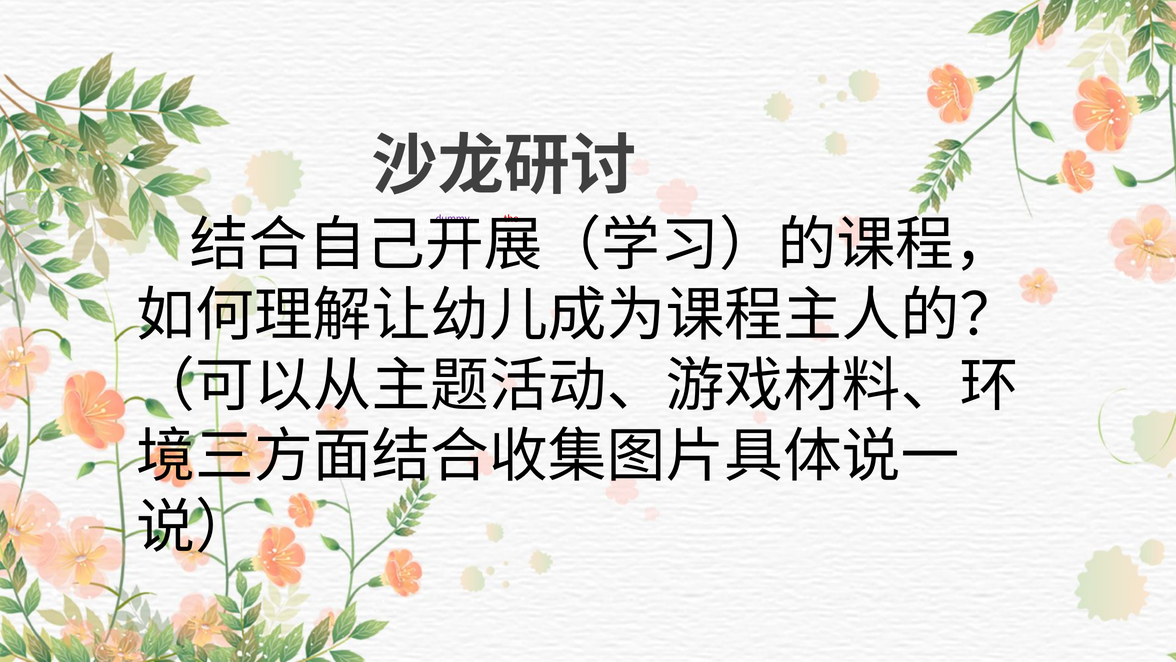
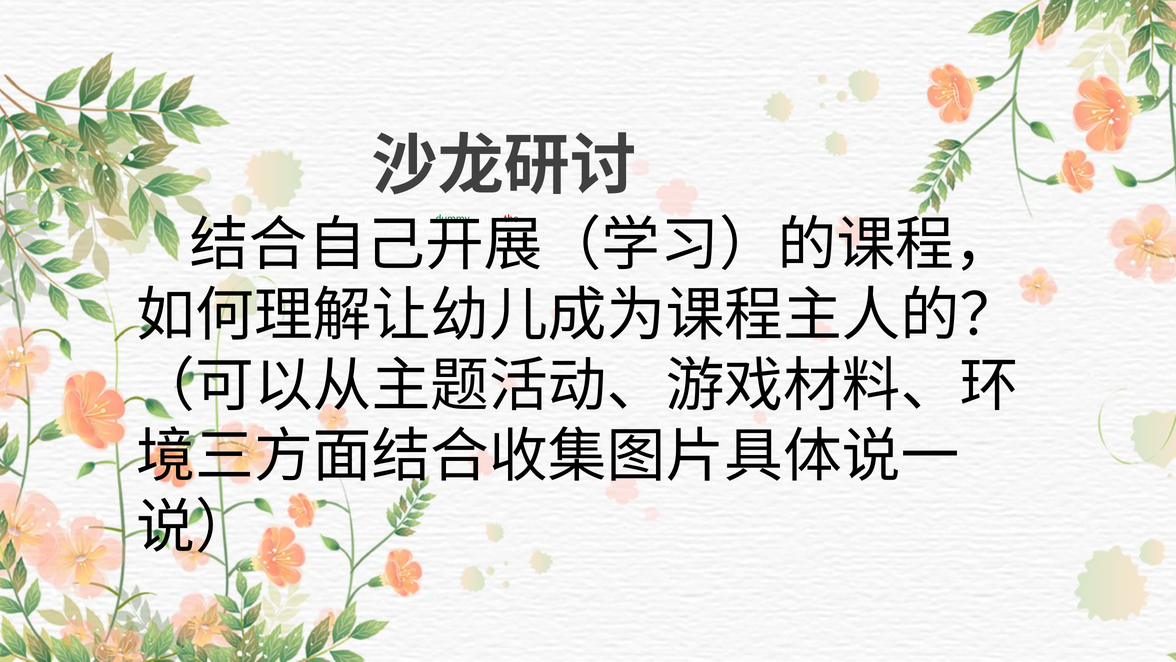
dummy colour: purple -> green (453, 219)
